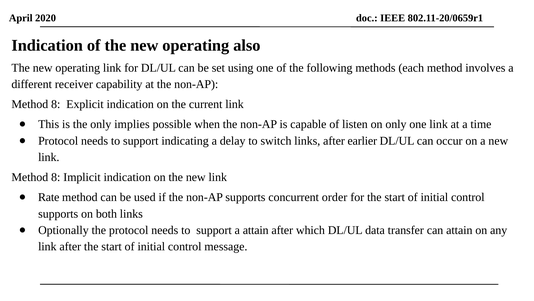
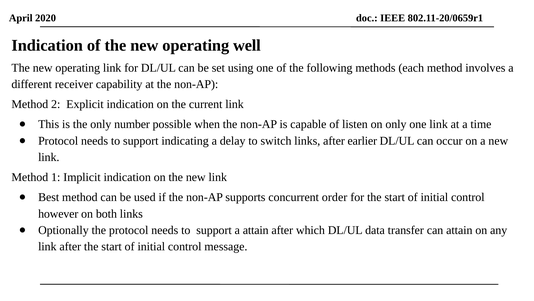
also: also -> well (247, 45)
8: 8 -> 2 (56, 104)
implies: implies -> number (132, 124)
8: 8 -> 1 (56, 177)
Rate: Rate -> Best (49, 197)
supports: supports -> however (58, 213)
